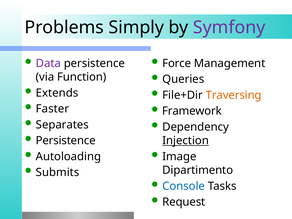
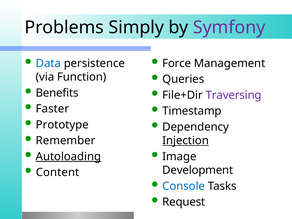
Data colour: purple -> blue (48, 63)
Extends: Extends -> Benefits (57, 93)
Traversing colour: orange -> purple (234, 95)
Framework: Framework -> Timestamp (192, 111)
Separates: Separates -> Prototype (62, 125)
Persistence: Persistence -> Remember (66, 141)
Autoloading underline: none -> present (68, 157)
Dipartimento: Dipartimento -> Development (198, 170)
Submits: Submits -> Content (58, 172)
